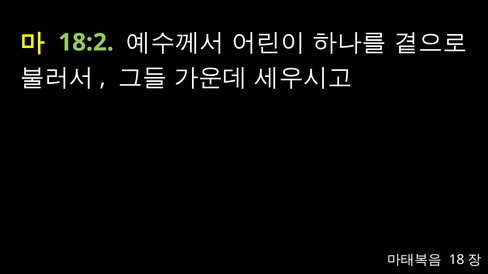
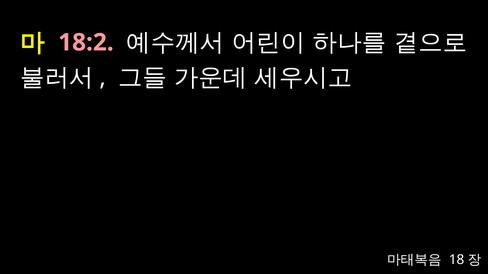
18:2 colour: light green -> pink (86, 43)
